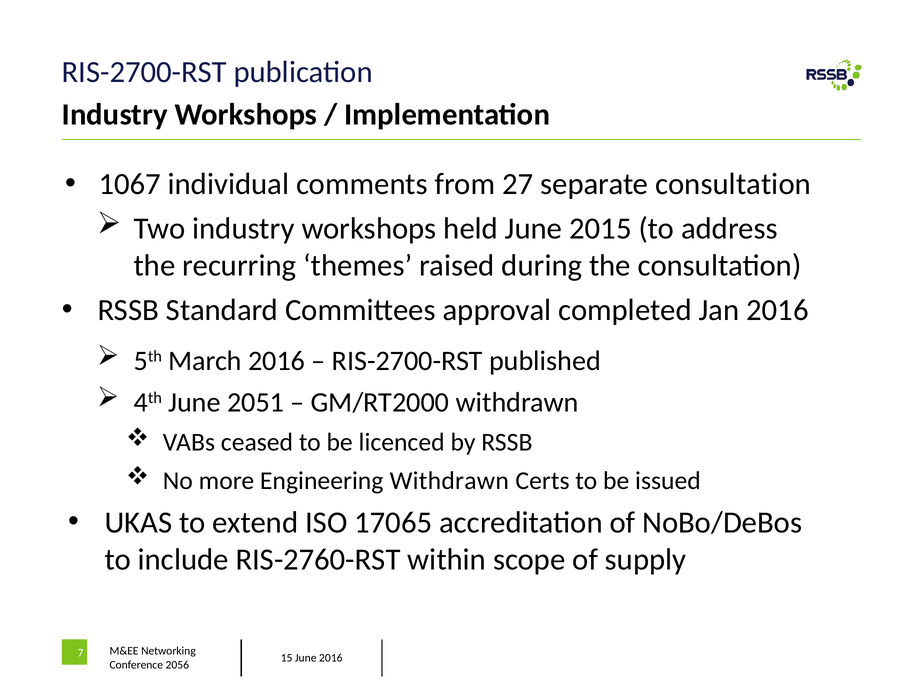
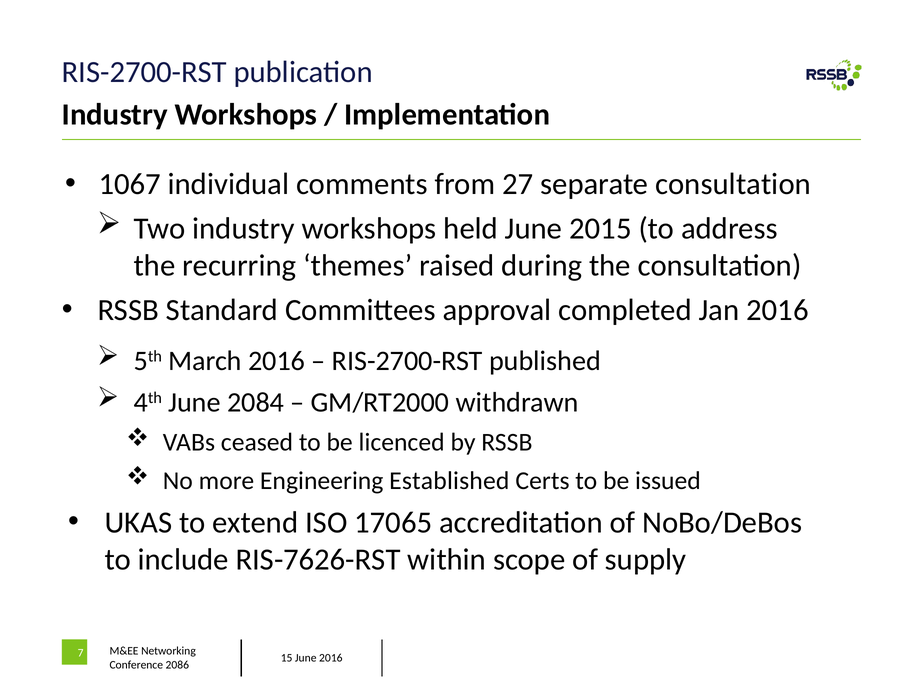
2051: 2051 -> 2084 (256, 402)
Engineering Withdrawn: Withdrawn -> Established (449, 481)
RIS-2760-RST: RIS-2760-RST -> RIS-7626-RST (318, 560)
2056: 2056 -> 2086 (177, 665)
